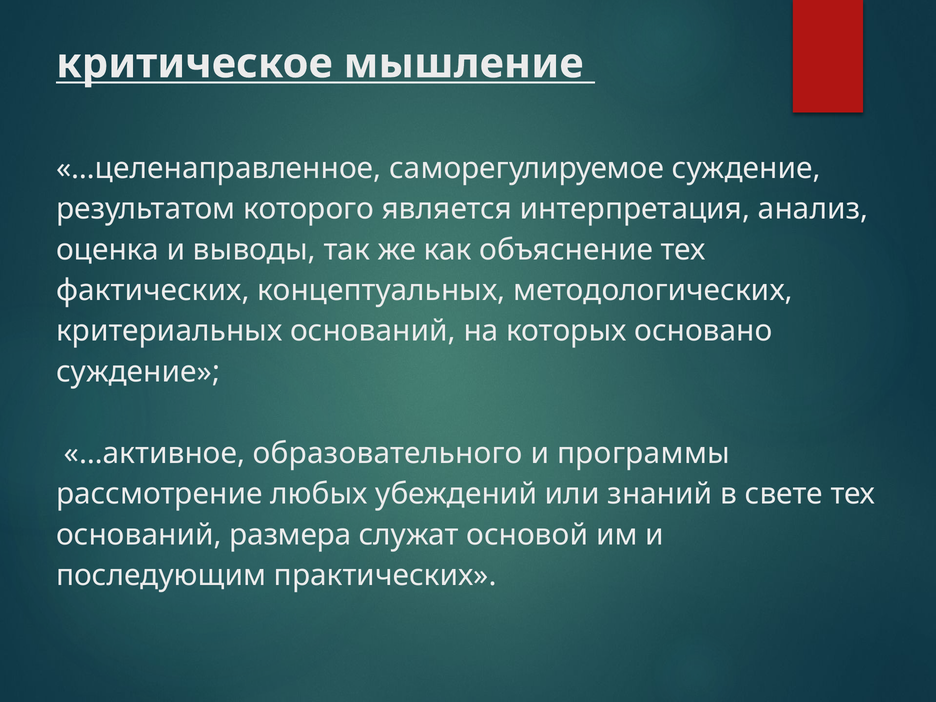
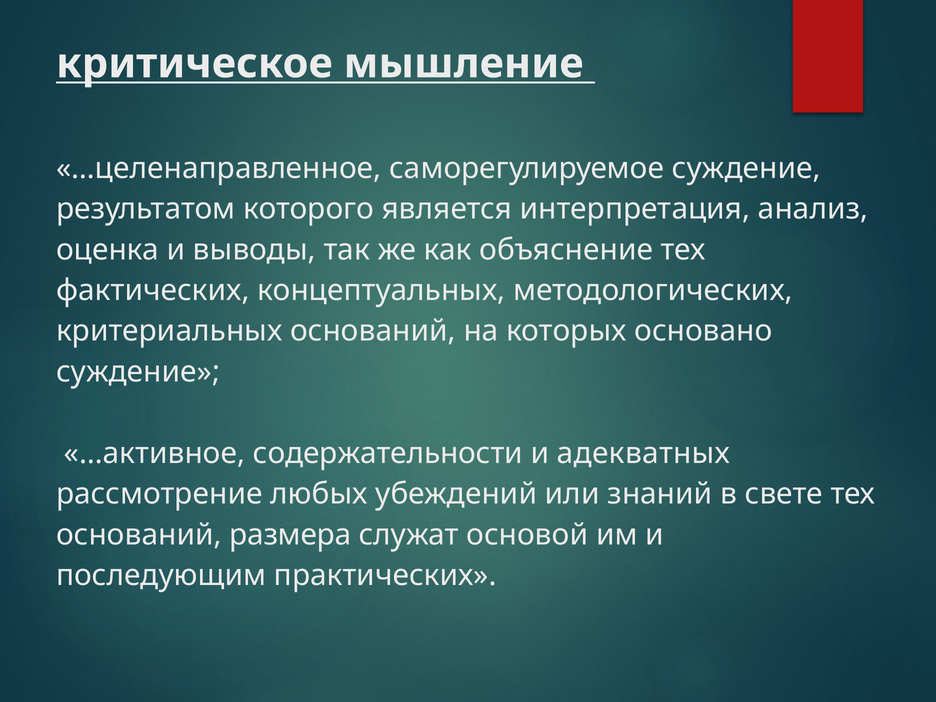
образовательного: образовательного -> содержательности (388, 453)
программы: программы -> адекватных (644, 453)
